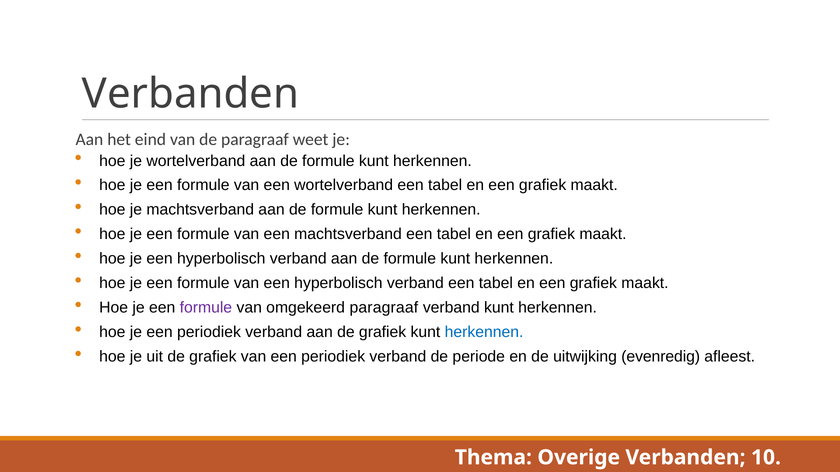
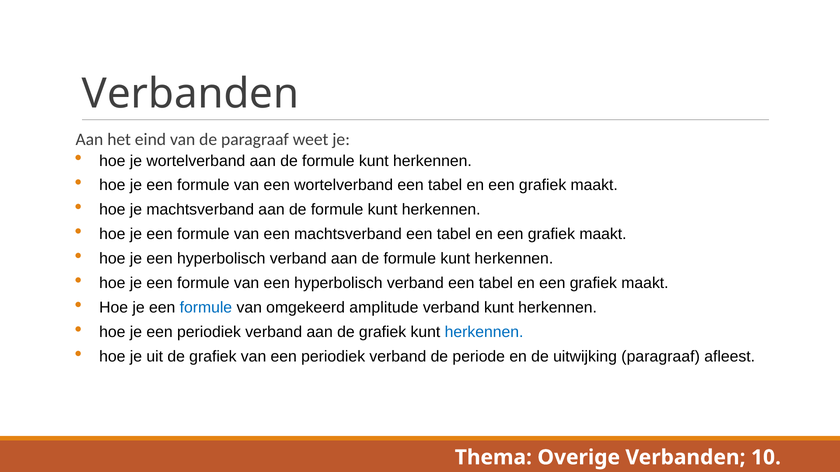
formule colour: purple -> blue (206, 308)
omgekeerd paragraaf: paragraaf -> amplitude (384, 308)
uitwijking evenredig: evenredig -> paragraaf (661, 357)
